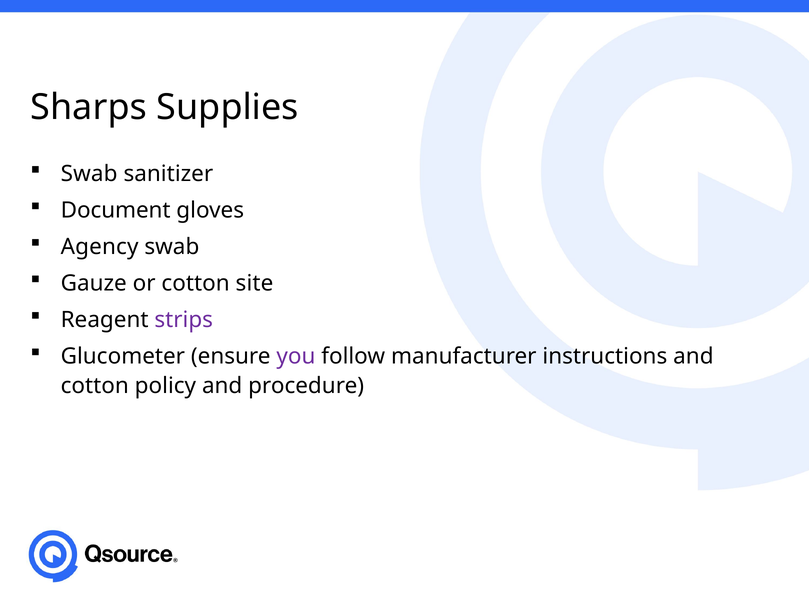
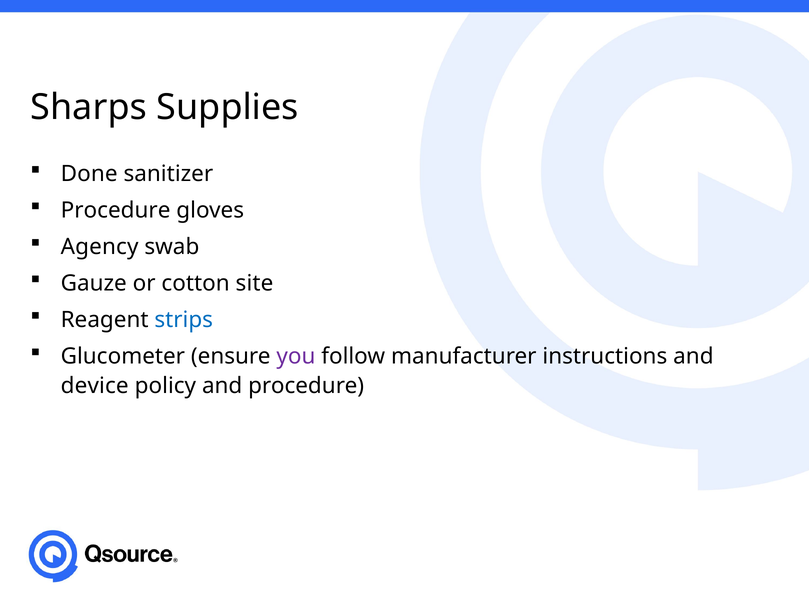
Swab: Swab -> Done (89, 174)
Document: Document -> Procedure (116, 210)
strips colour: purple -> blue (184, 320)
cotton: cotton -> device (95, 386)
